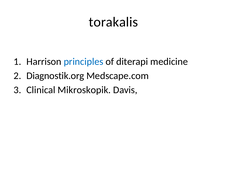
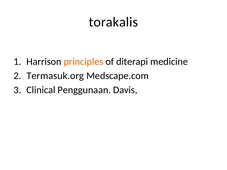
principles colour: blue -> orange (83, 62)
Diagnostik.org: Diagnostik.org -> Termasuk.org (55, 76)
Mikroskopik: Mikroskopik -> Penggunaan (84, 90)
